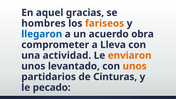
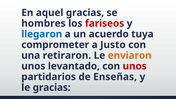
fariseos colour: orange -> red (105, 23)
obra: obra -> tuya (142, 34)
Lleva: Lleva -> Justo (113, 45)
actividad: actividad -> retiraron (67, 55)
unos colour: orange -> red (135, 66)
Cinturas: Cinturas -> Enseñas (115, 77)
le pecado: pecado -> gracias (52, 88)
